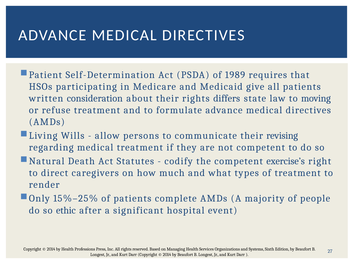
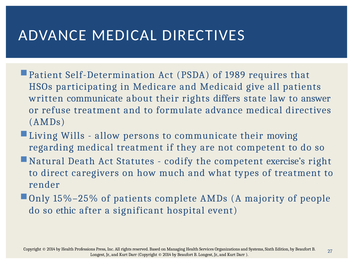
written consideration: consideration -> communicate (95, 99)
moving: moving -> answer (316, 99)
revising: revising -> moving (282, 136)
